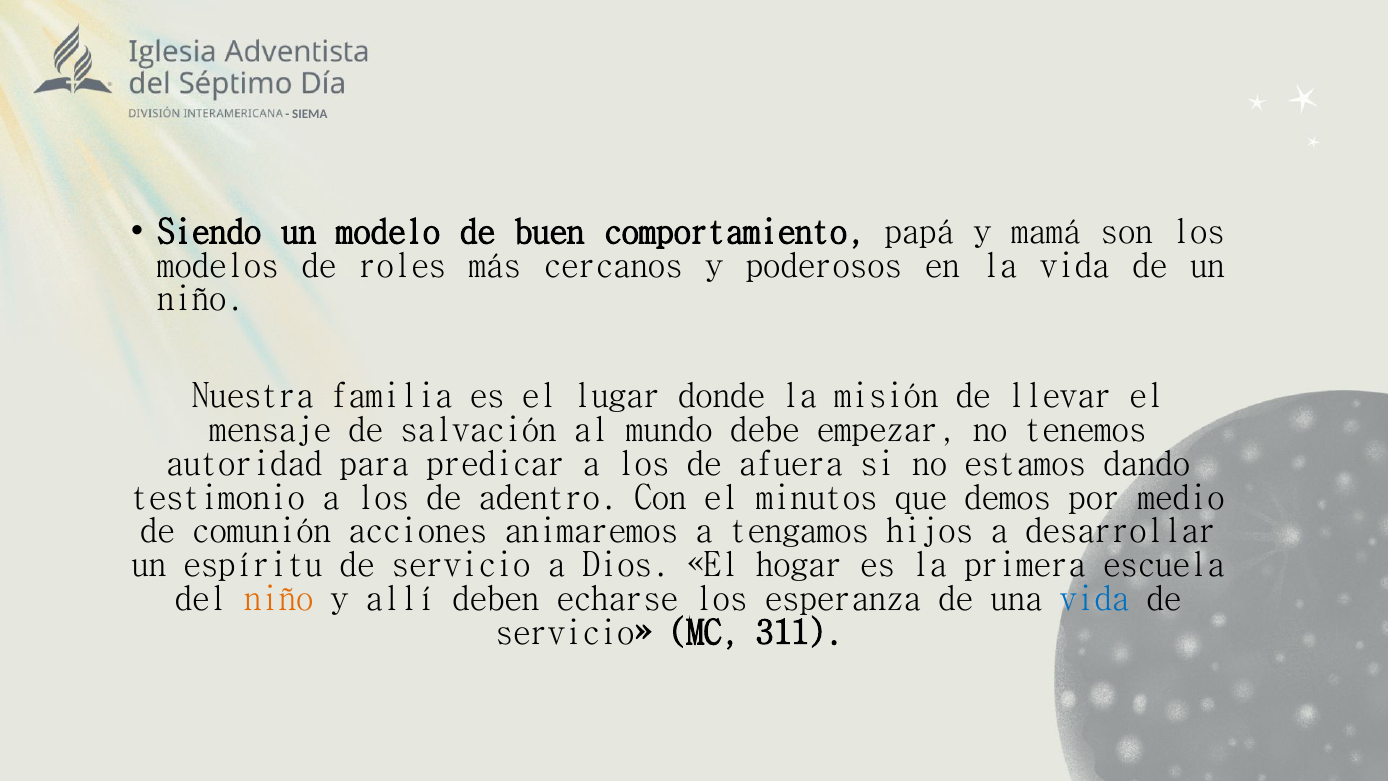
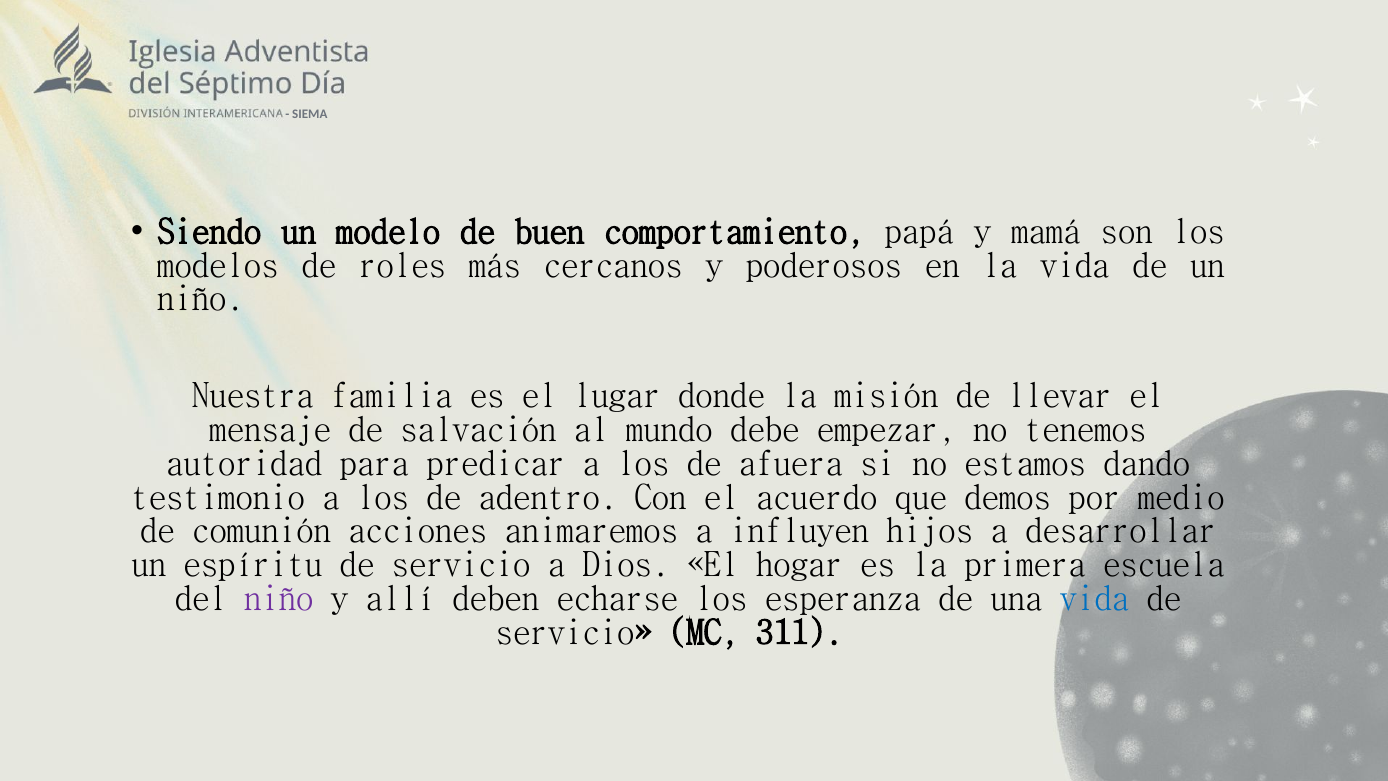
minutos: minutos -> acuerdo (817, 498)
tengamos: tengamos -> influyen (800, 531)
niño colour: orange -> purple (279, 599)
